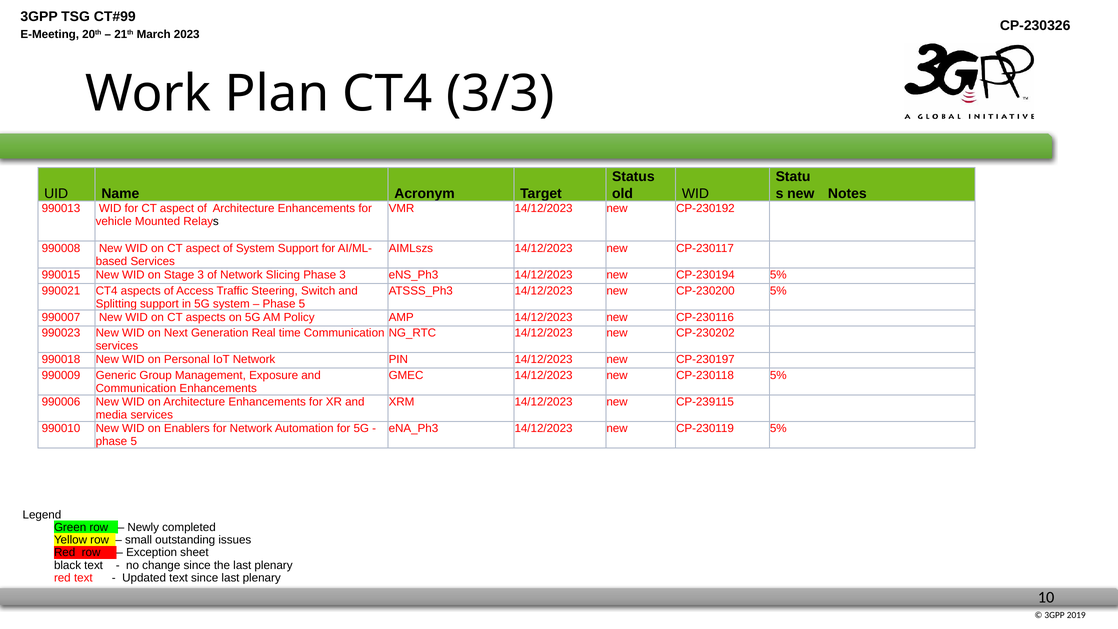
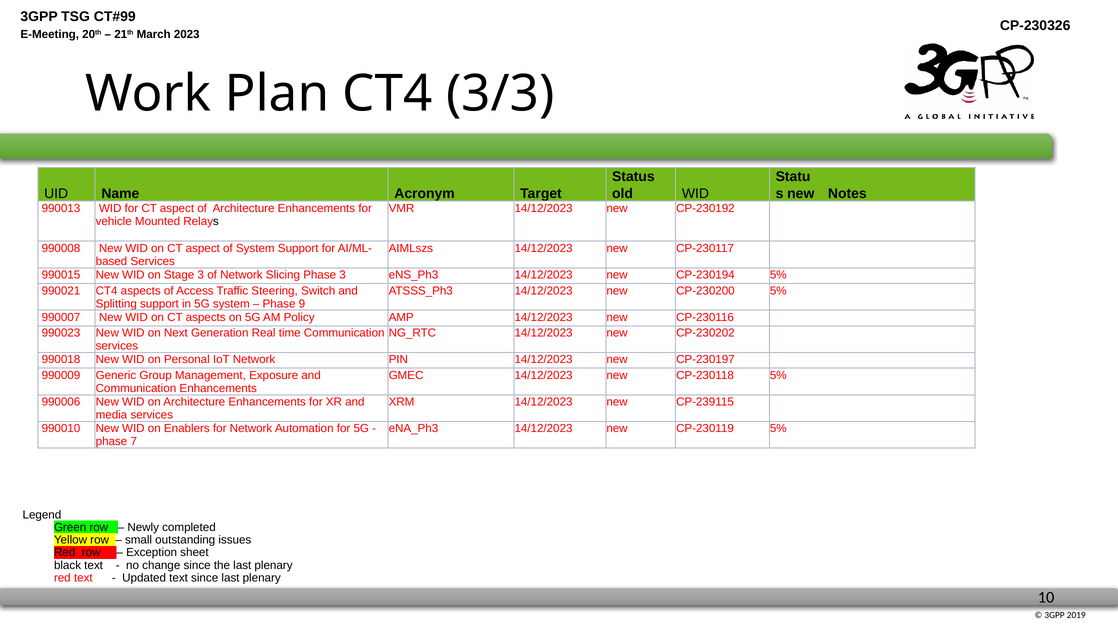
5: 5 -> 9 (302, 304)
5: 5 -> 7 (134, 442)
